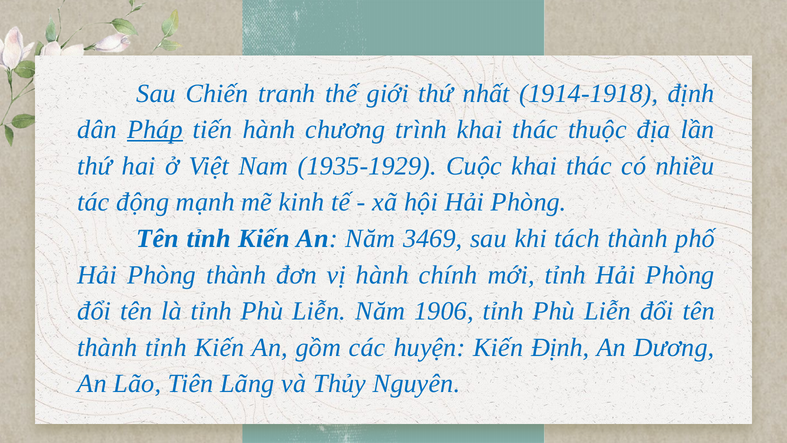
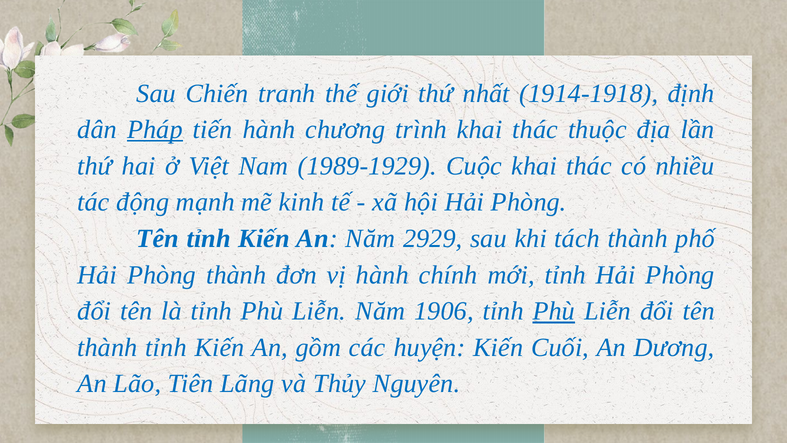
1935-1929: 1935-1929 -> 1989-1929 (367, 166)
3469: 3469 -> 2929 (433, 239)
Phù underline: none -> present (554, 311)
Kiến Định: Định -> Cuối (560, 347)
